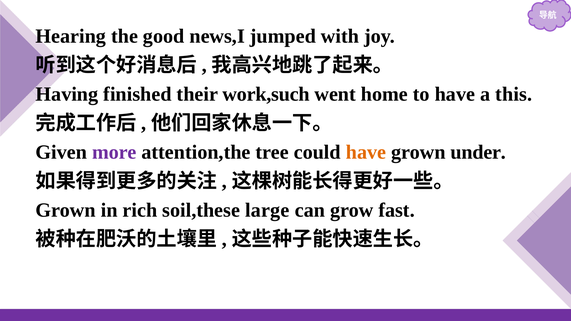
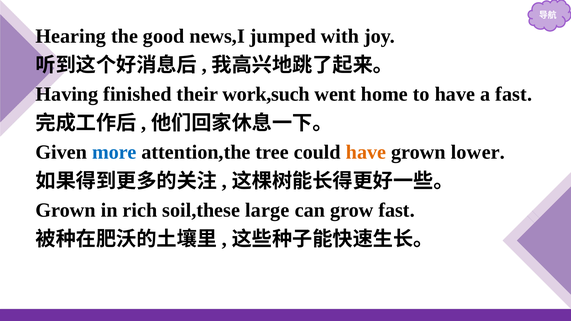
a this: this -> fast (514, 94)
more colour: purple -> blue (114, 152)
under: under -> lower (478, 152)
